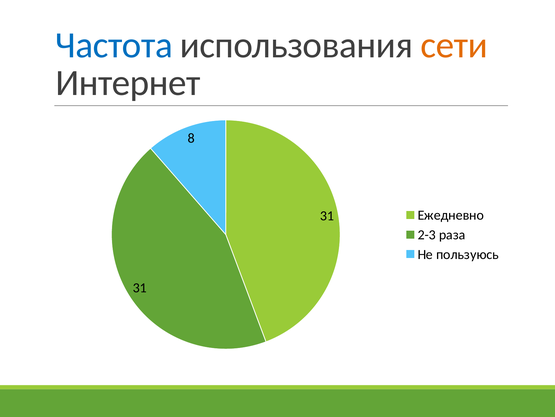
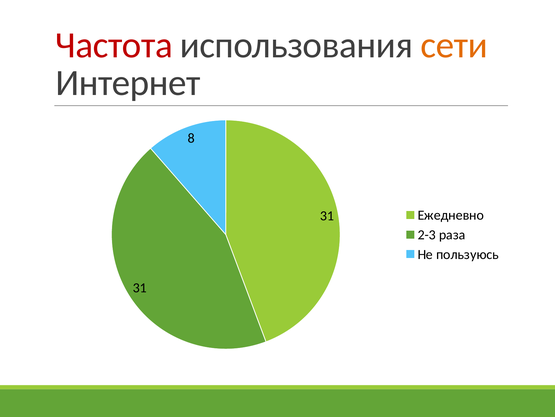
Частота colour: blue -> red (114, 45)
